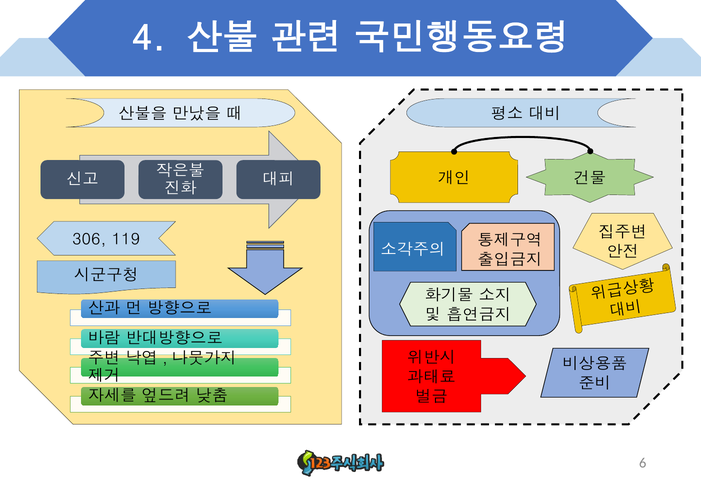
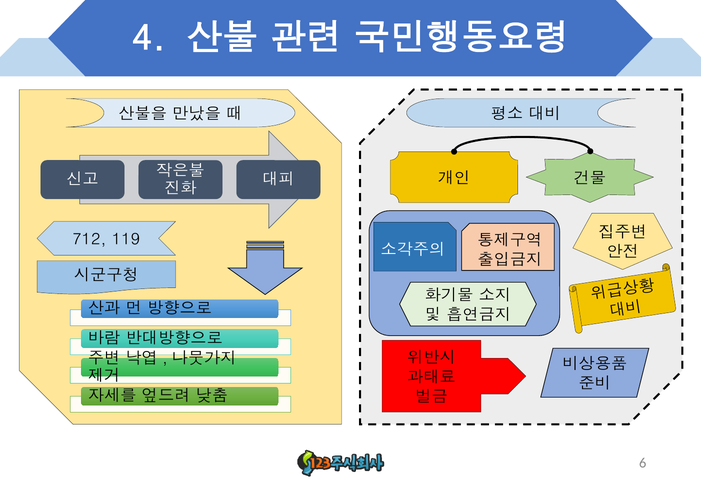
306: 306 -> 712 (89, 240)
